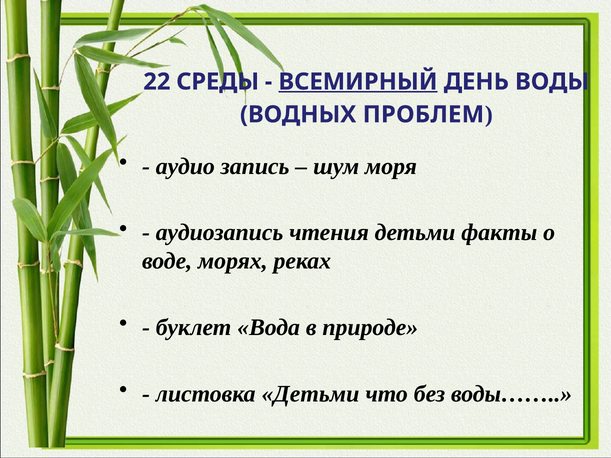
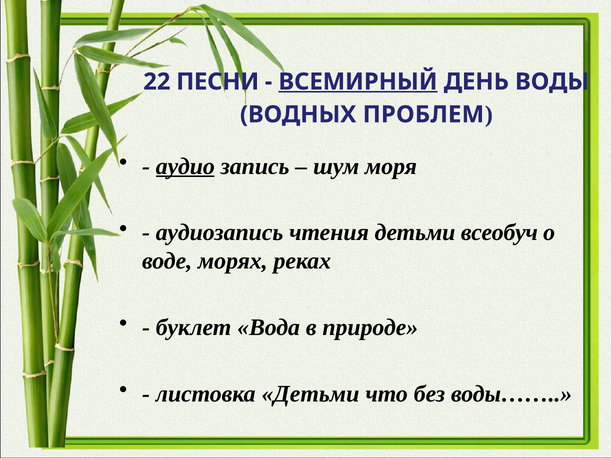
СРЕДЫ: СРЕДЫ -> ПЕСНИ (218, 82)
аудио underline: none -> present (185, 166)
факты: факты -> всеобуч (499, 233)
